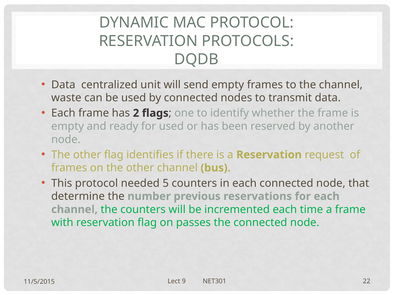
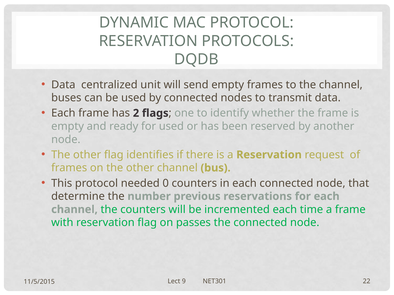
waste: waste -> buses (66, 98)
5: 5 -> 0 (166, 183)
